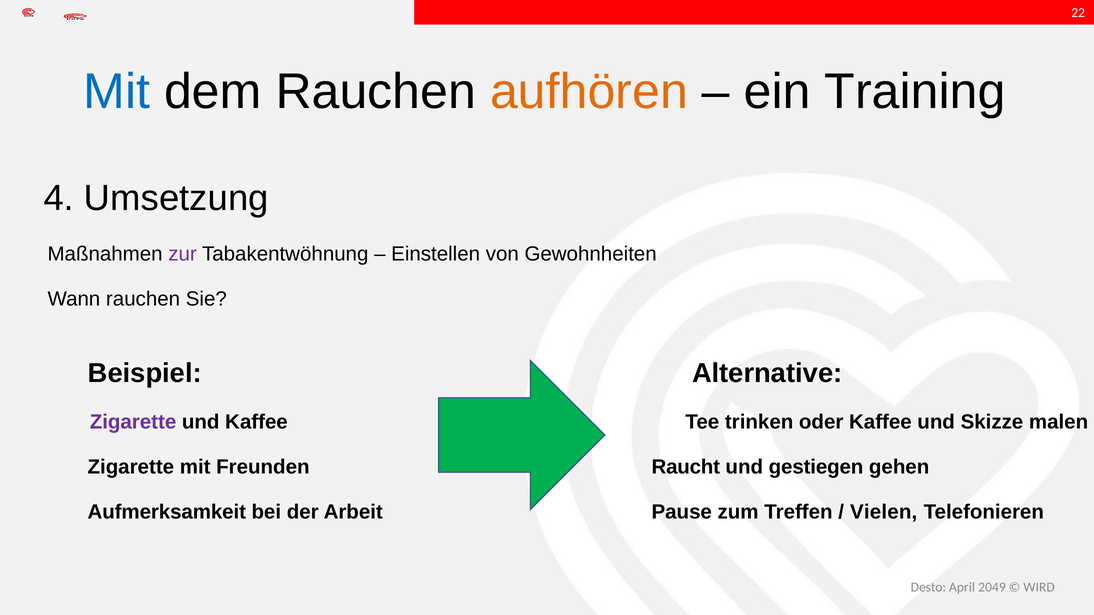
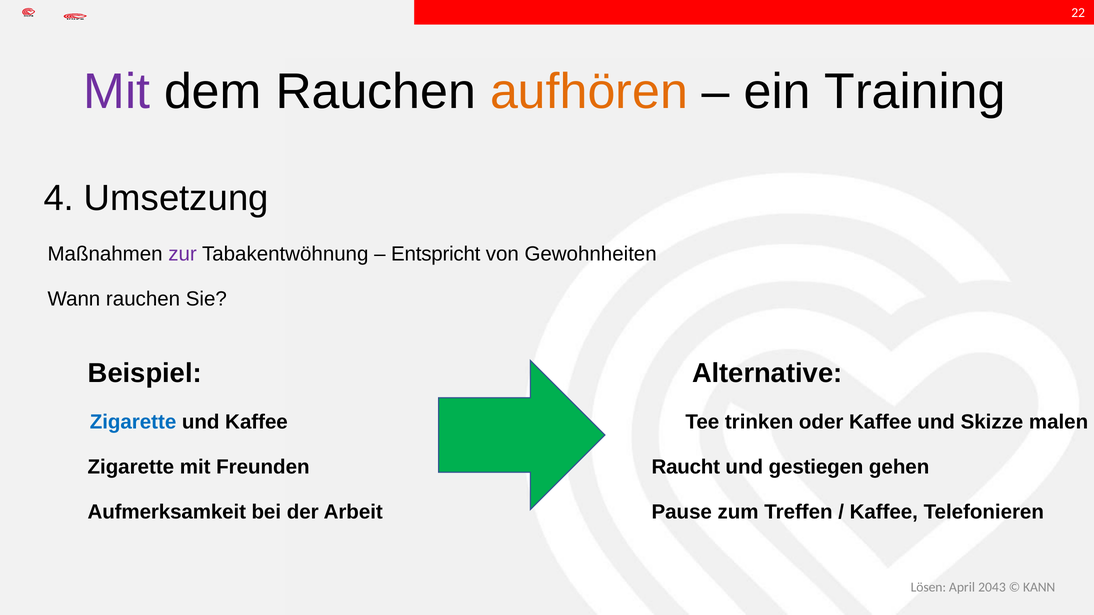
Mit colour: blue -> purple (117, 92)
Einstellen: Einstellen -> Entspricht (436, 254)
Zigarette colour: purple -> blue (133, 422)
Vielen: Vielen -> Kaffee (884, 512)
Desto: Desto -> Lösen (928, 588)
2049: 2049 -> 2043 (992, 588)
WIRD: WIRD -> KANN (1039, 588)
